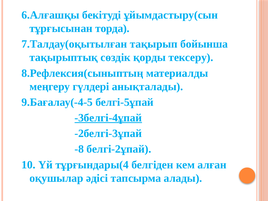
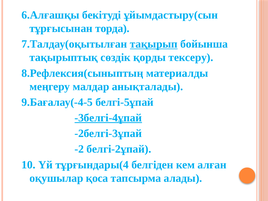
тақырып underline: none -> present (154, 44)
гүлдері: гүлдері -> малдар (91, 87)
-8: -8 -> -2 (79, 149)
әдісі: әдісі -> қоса (97, 178)
